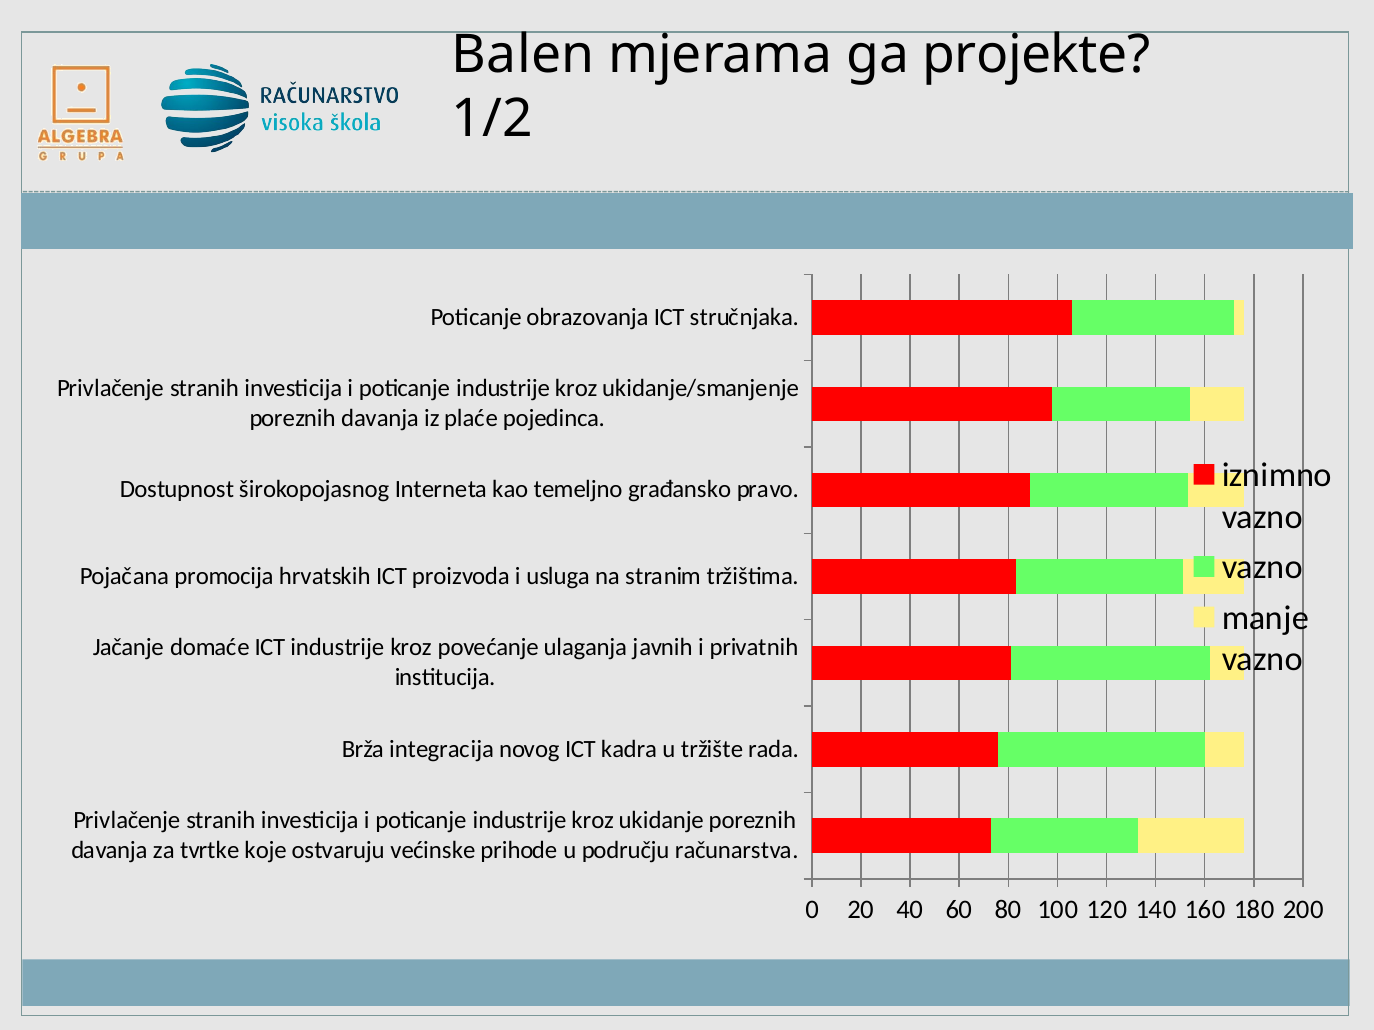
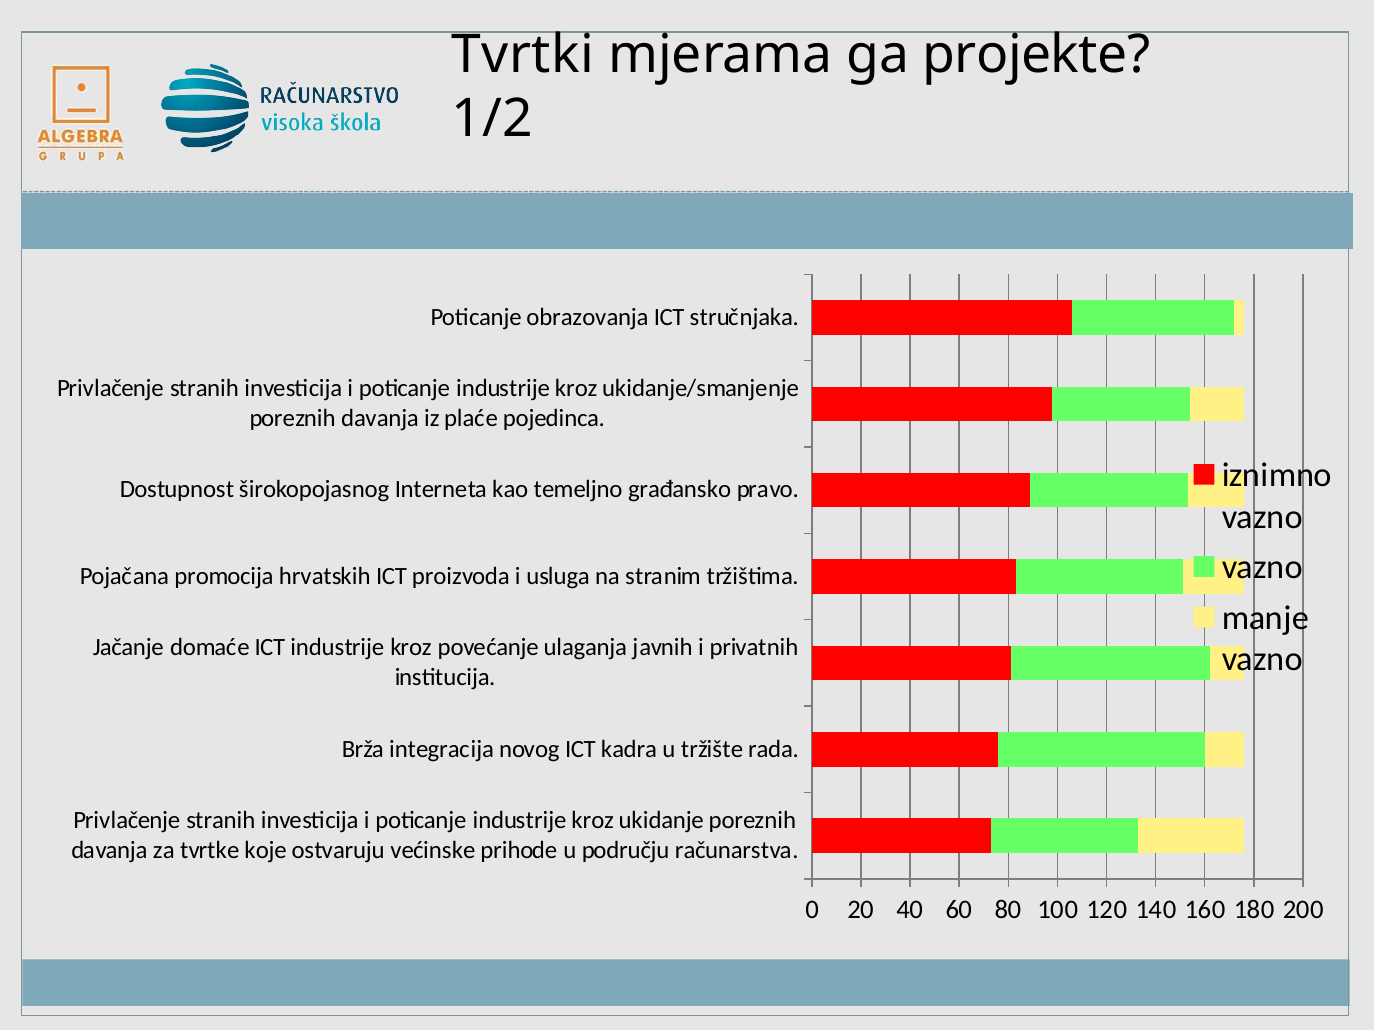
Balen: Balen -> Tvrtki (523, 55)
